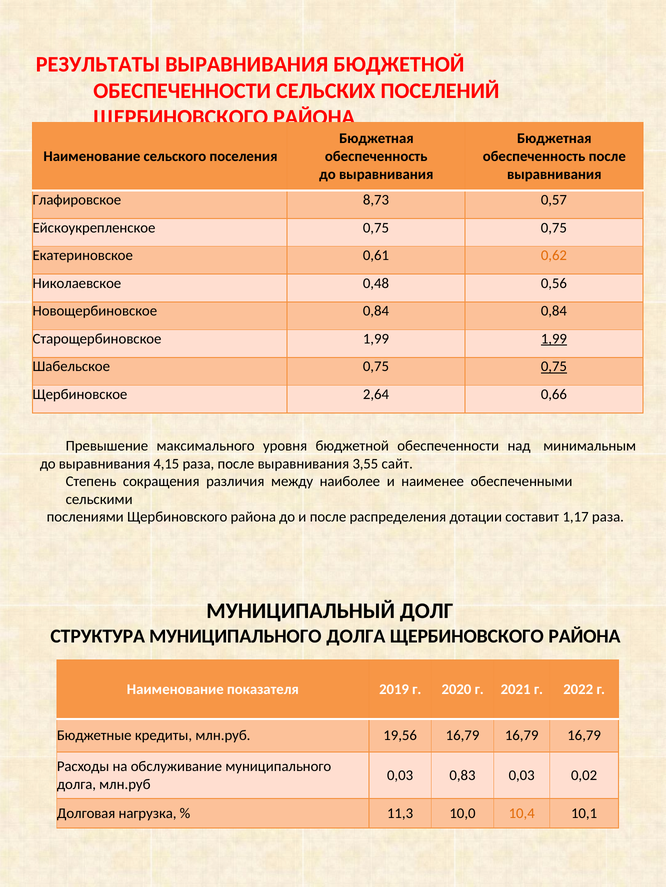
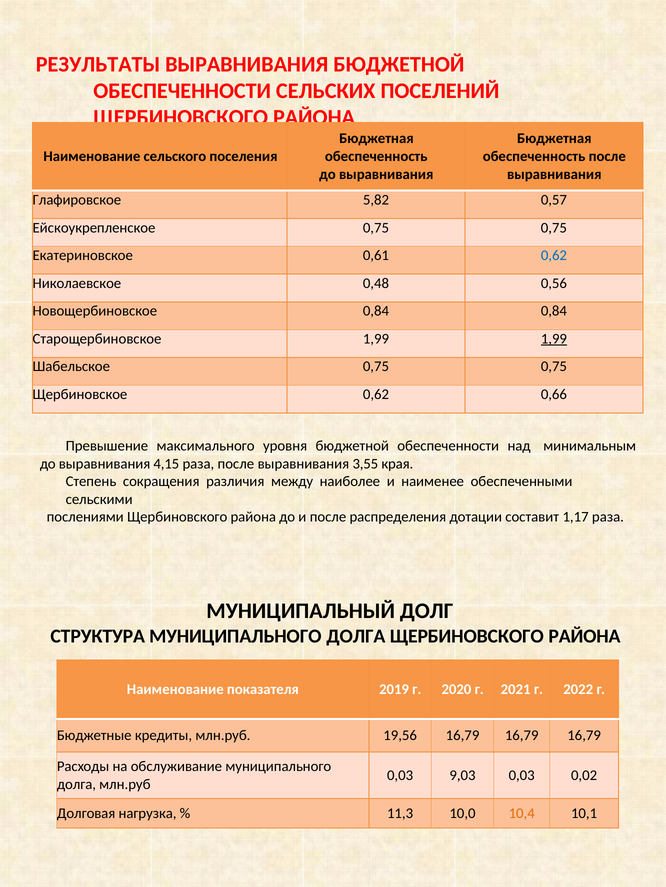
8,73: 8,73 -> 5,82 (376, 200)
0,62 colour: orange -> blue (554, 256)
0,75 underline: present -> none (554, 367)
Щербиновское 2,64: 2,64 -> 0,62 (376, 395)
сайт: сайт -> края (397, 464)
0,83: 0,83 -> 9,03 (462, 776)
